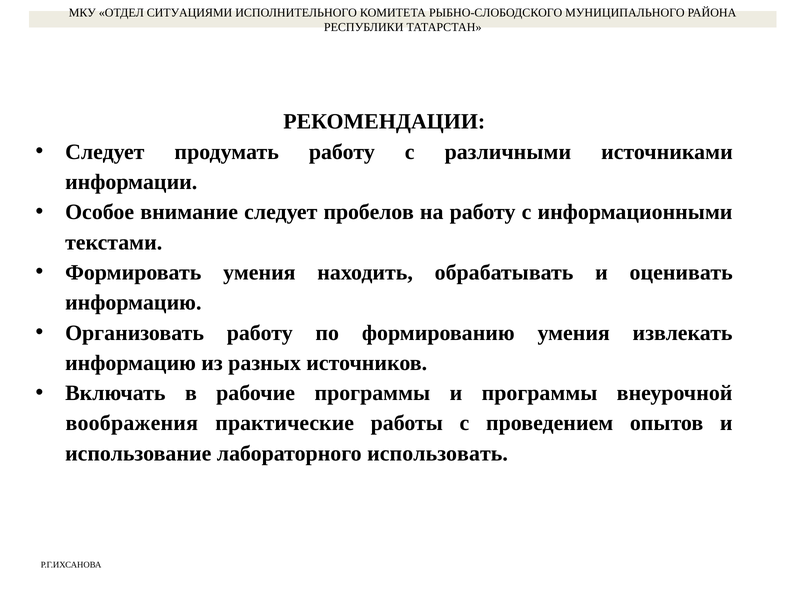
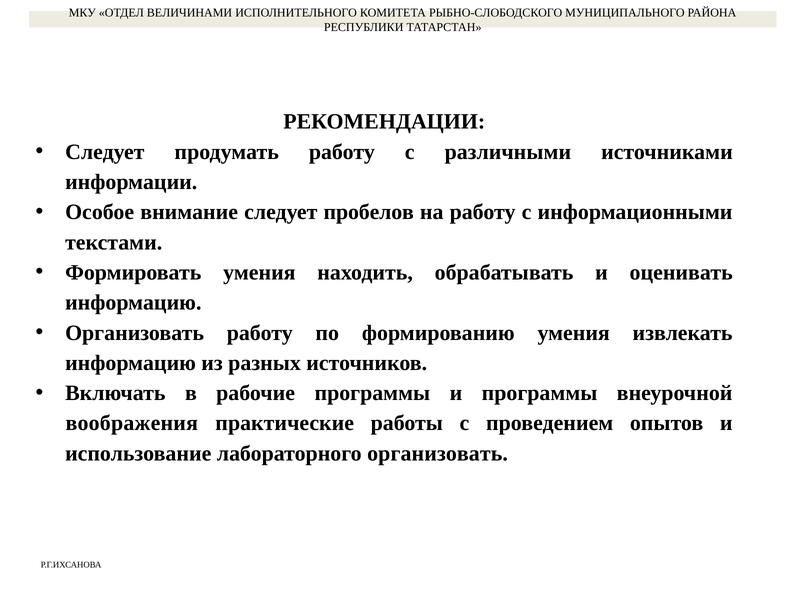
СИТУАЦИЯМИ: СИТУАЦИЯМИ -> ВЕЛИЧИНАМИ (189, 13)
лабораторного использовать: использовать -> организовать (438, 454)
